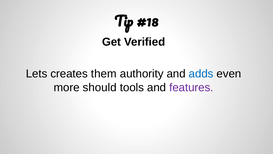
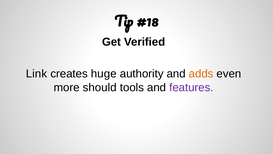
Lets: Lets -> Link (37, 74)
them: them -> huge (104, 74)
adds colour: blue -> orange (201, 74)
